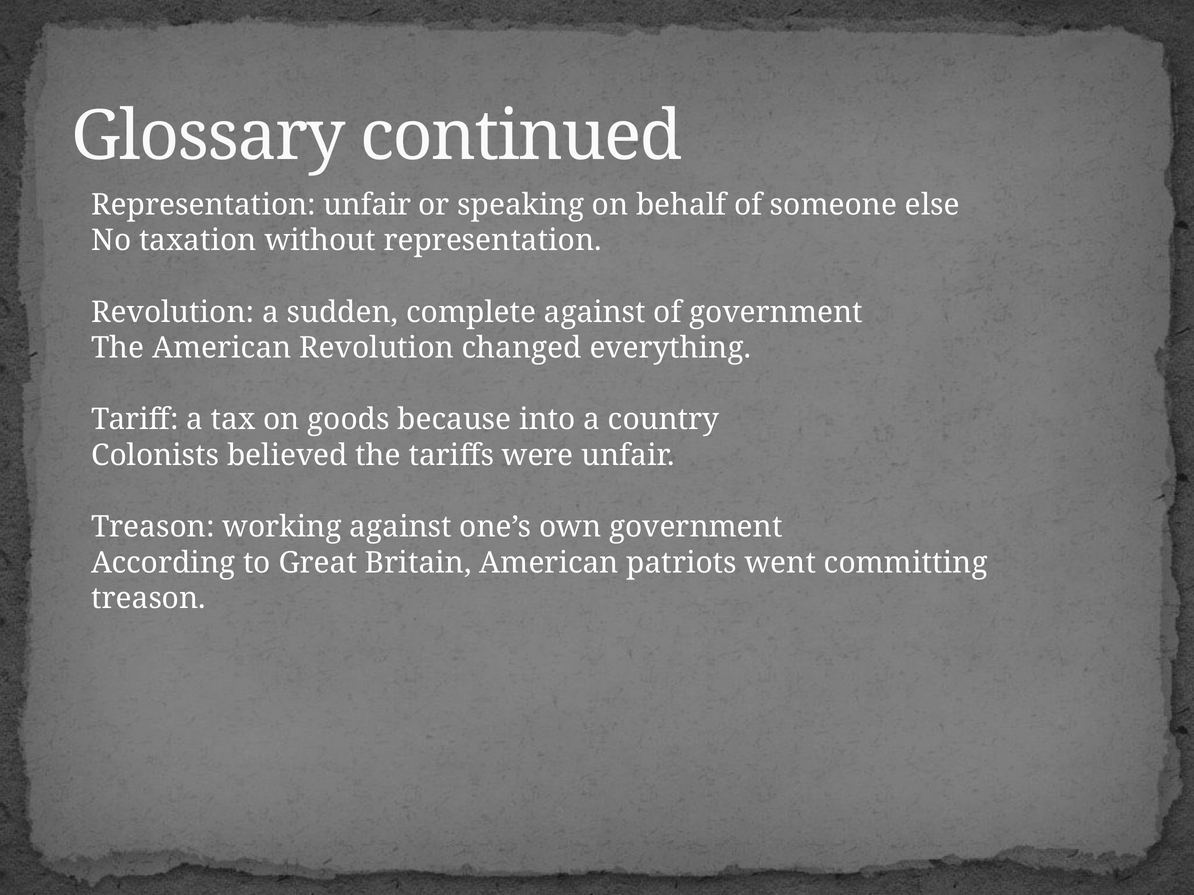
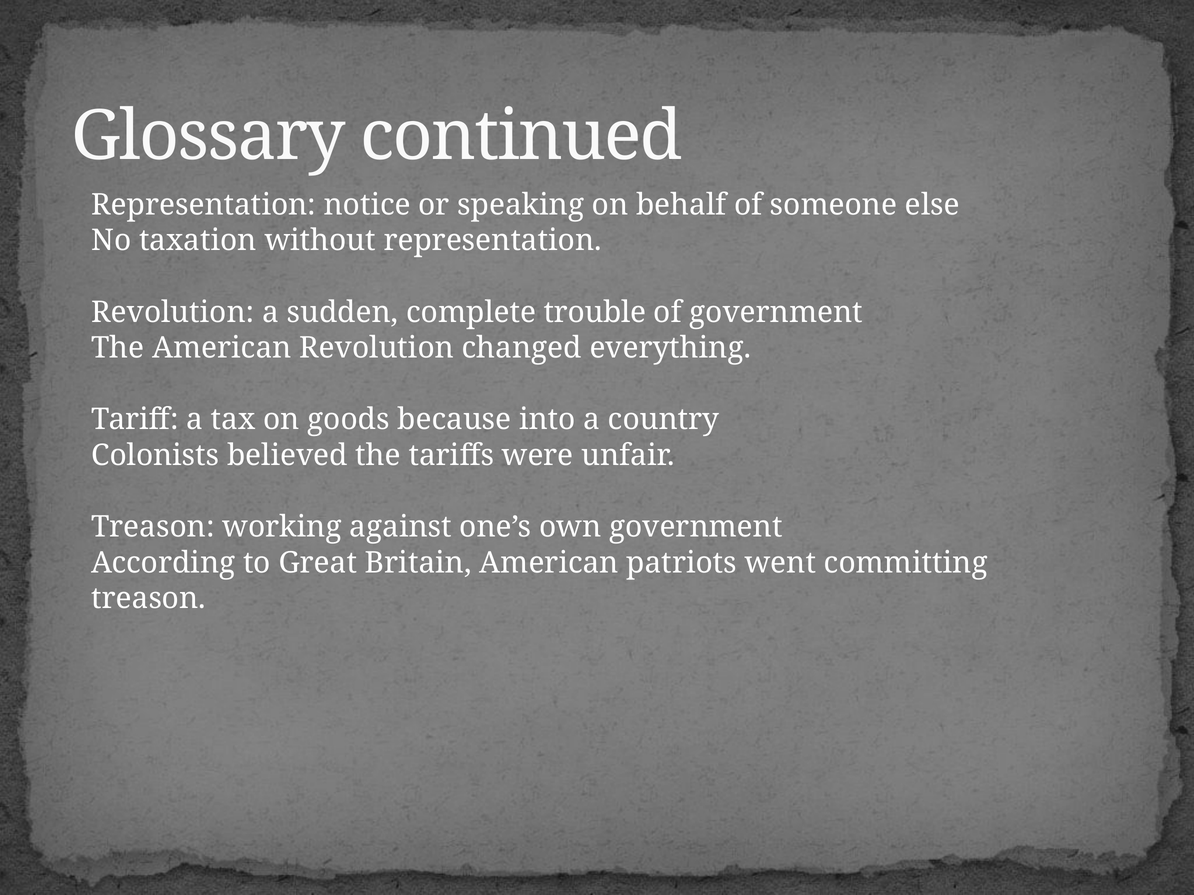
Representation unfair: unfair -> notice (367, 205)
complete against: against -> trouble (595, 312)
